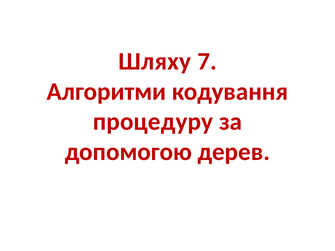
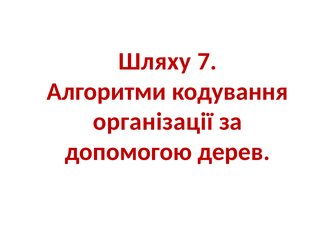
процедуру: процедуру -> організації (153, 122)
